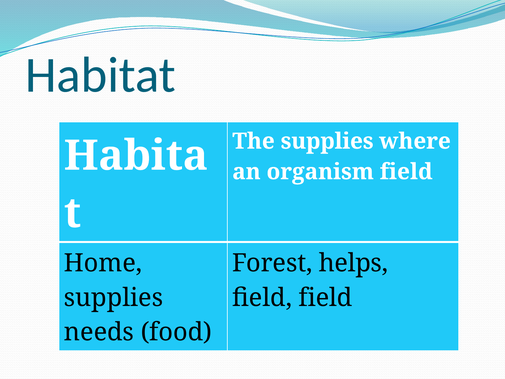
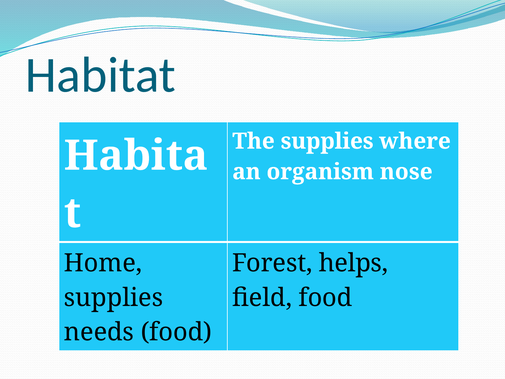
organism field: field -> nose (406, 172)
field field: field -> food (325, 298)
